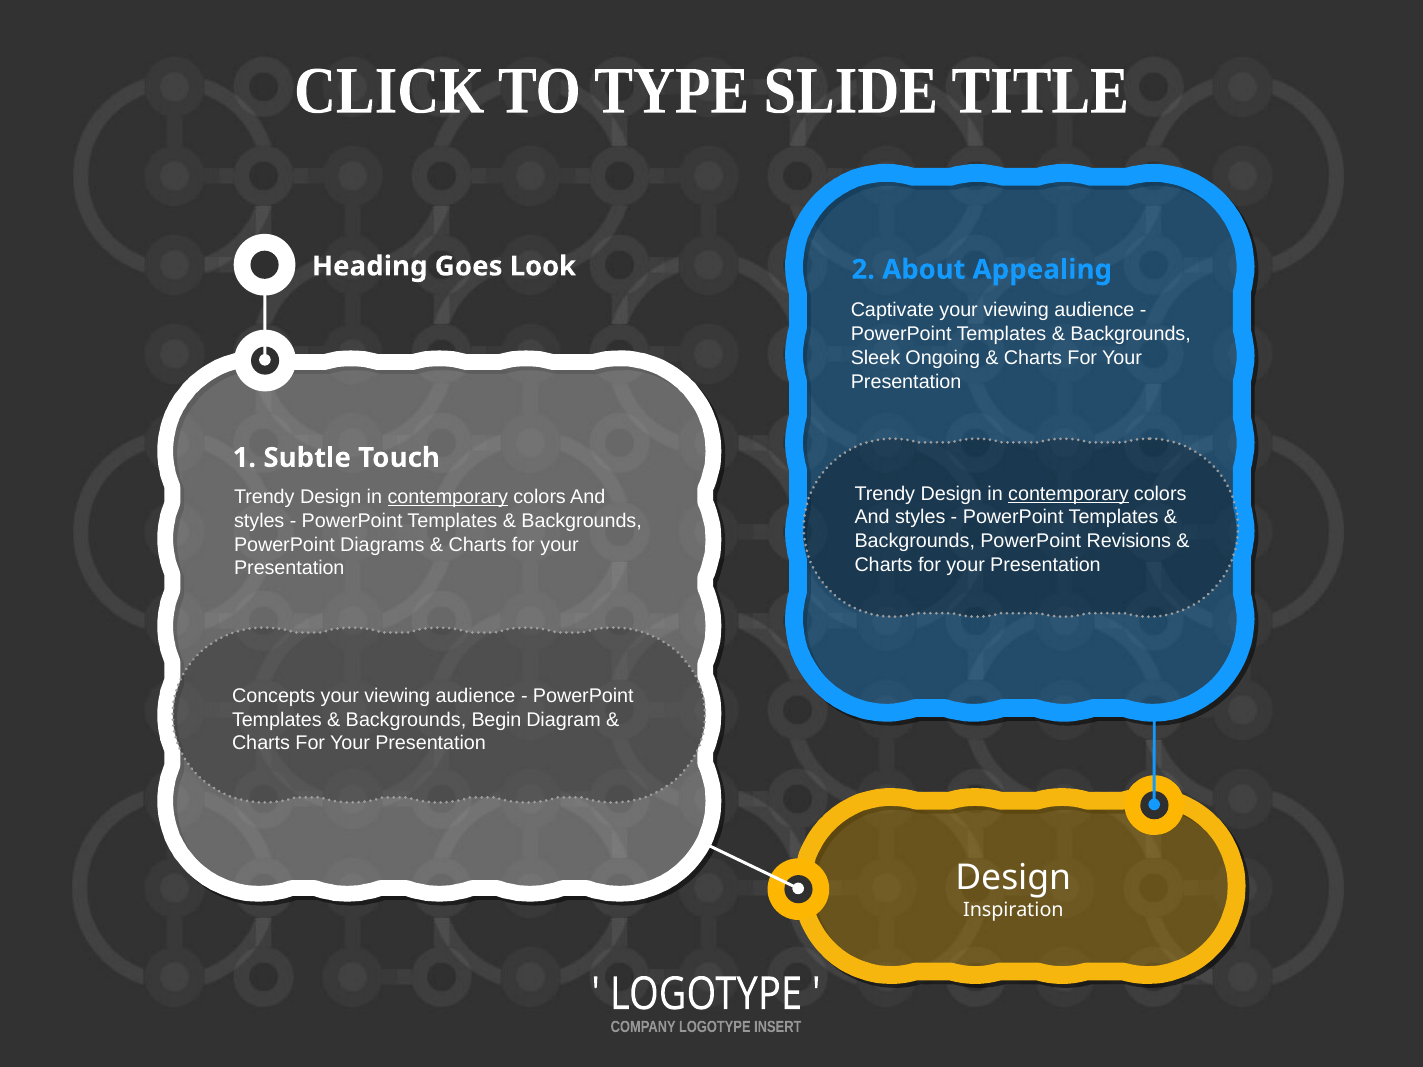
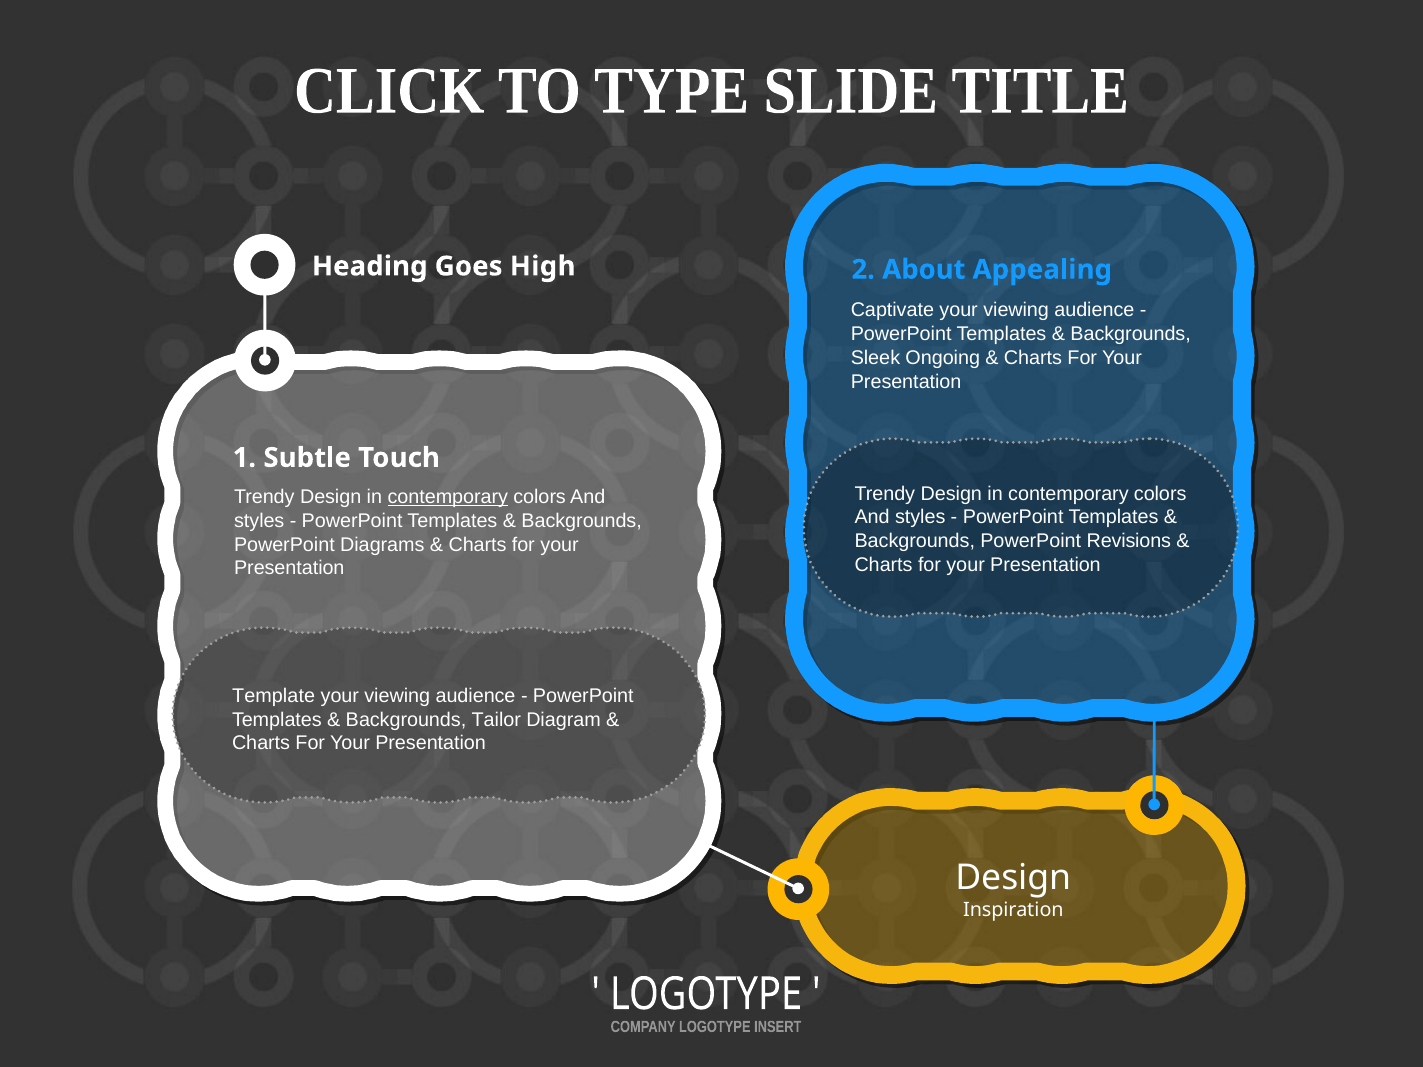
Look: Look -> High (543, 266)
contemporary underline: present -> none (1068, 494)
Concepts: Concepts -> Template (274, 696)
Begin: Begin -> Tailor (496, 720)
